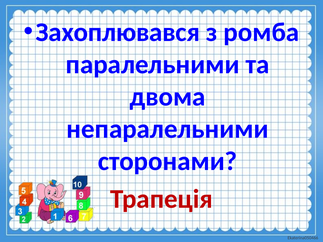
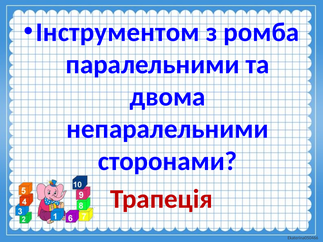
Захоплювався: Захоплювався -> Інструментом (118, 32)
